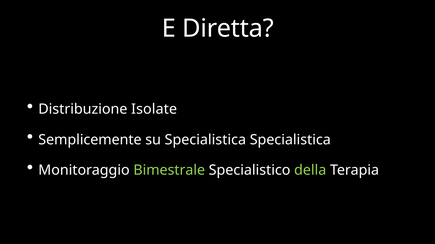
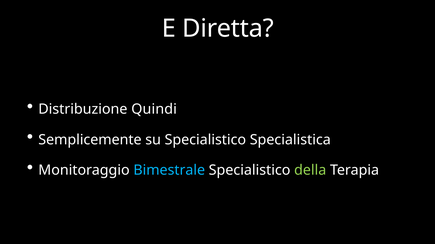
Isolate: Isolate -> Quindi (154, 110)
su Specialistica: Specialistica -> Specialistico (205, 140)
Bimestrale colour: light green -> light blue (169, 171)
